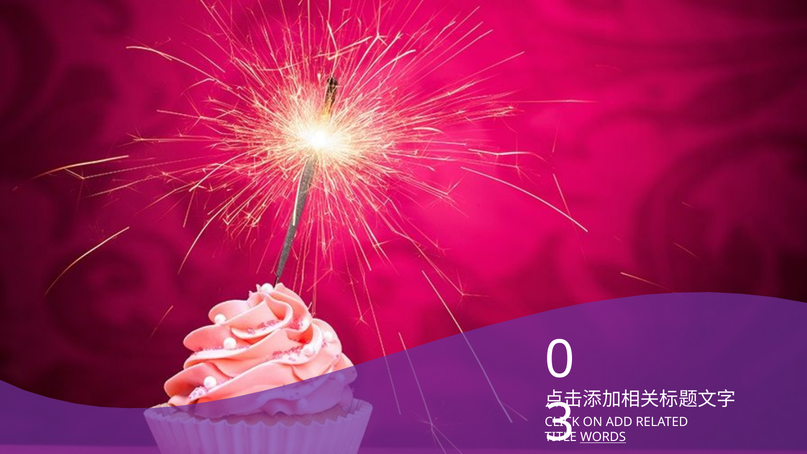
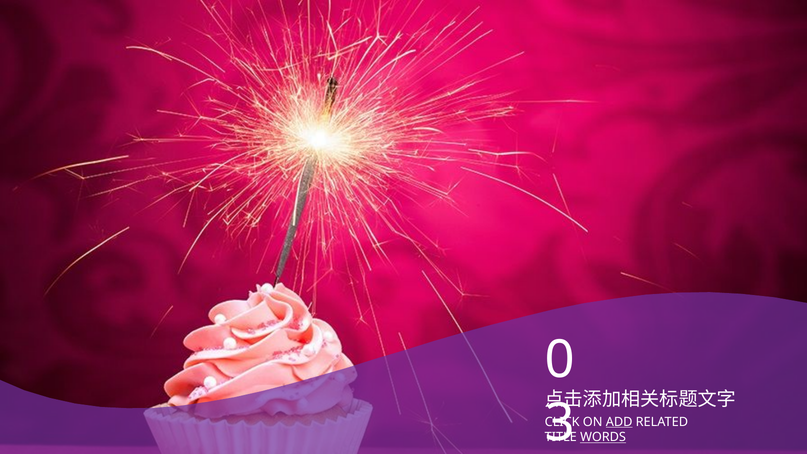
ADD underline: none -> present (619, 422)
